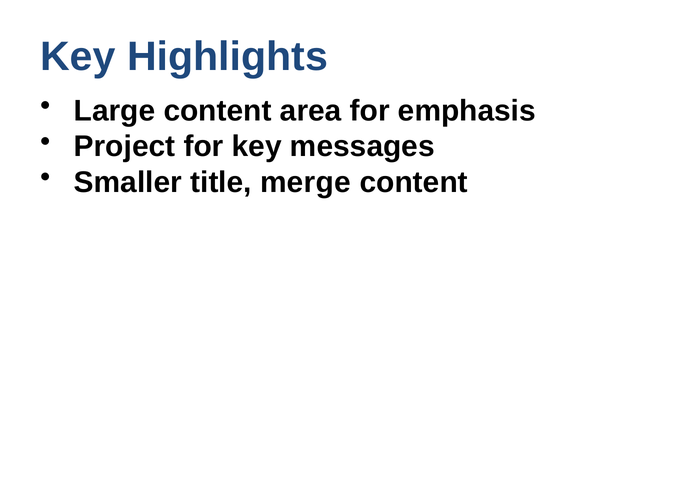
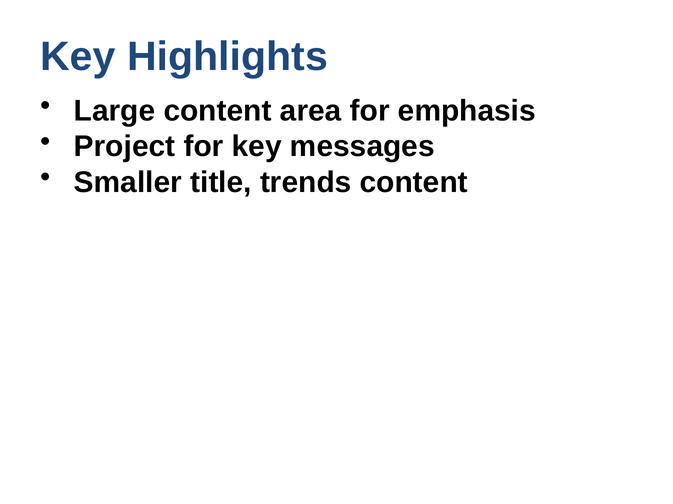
merge: merge -> trends (306, 183)
